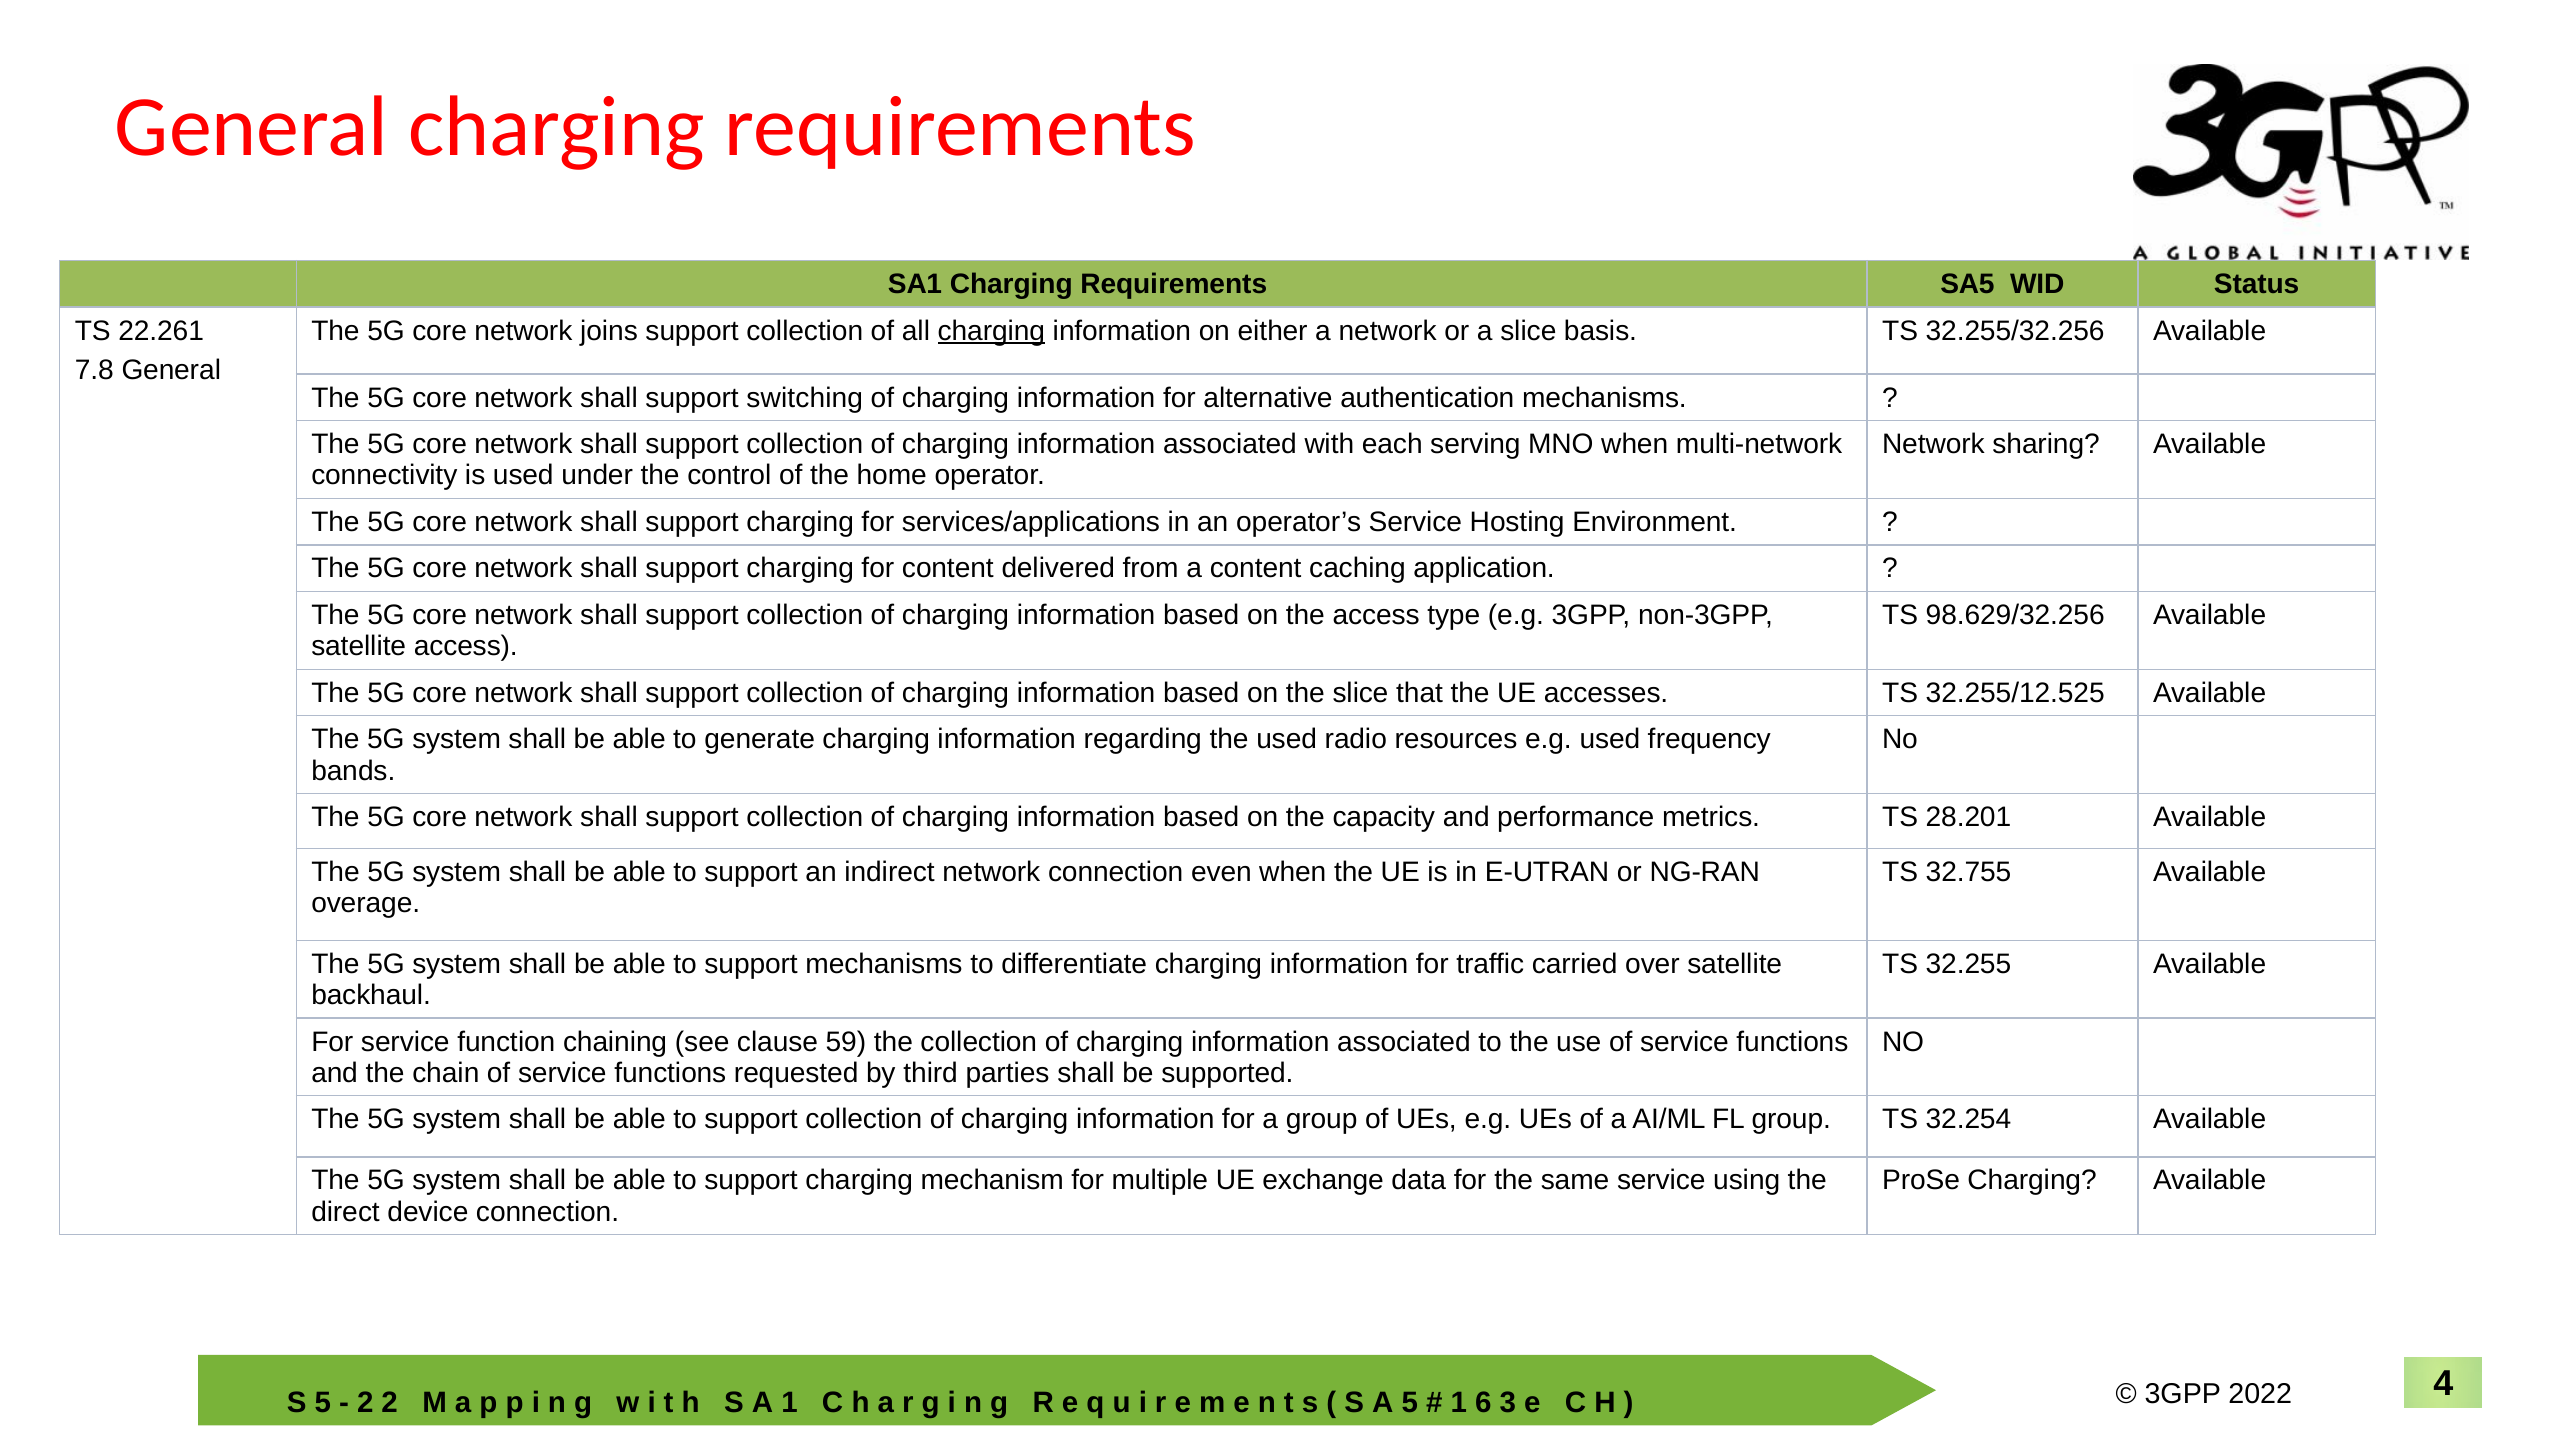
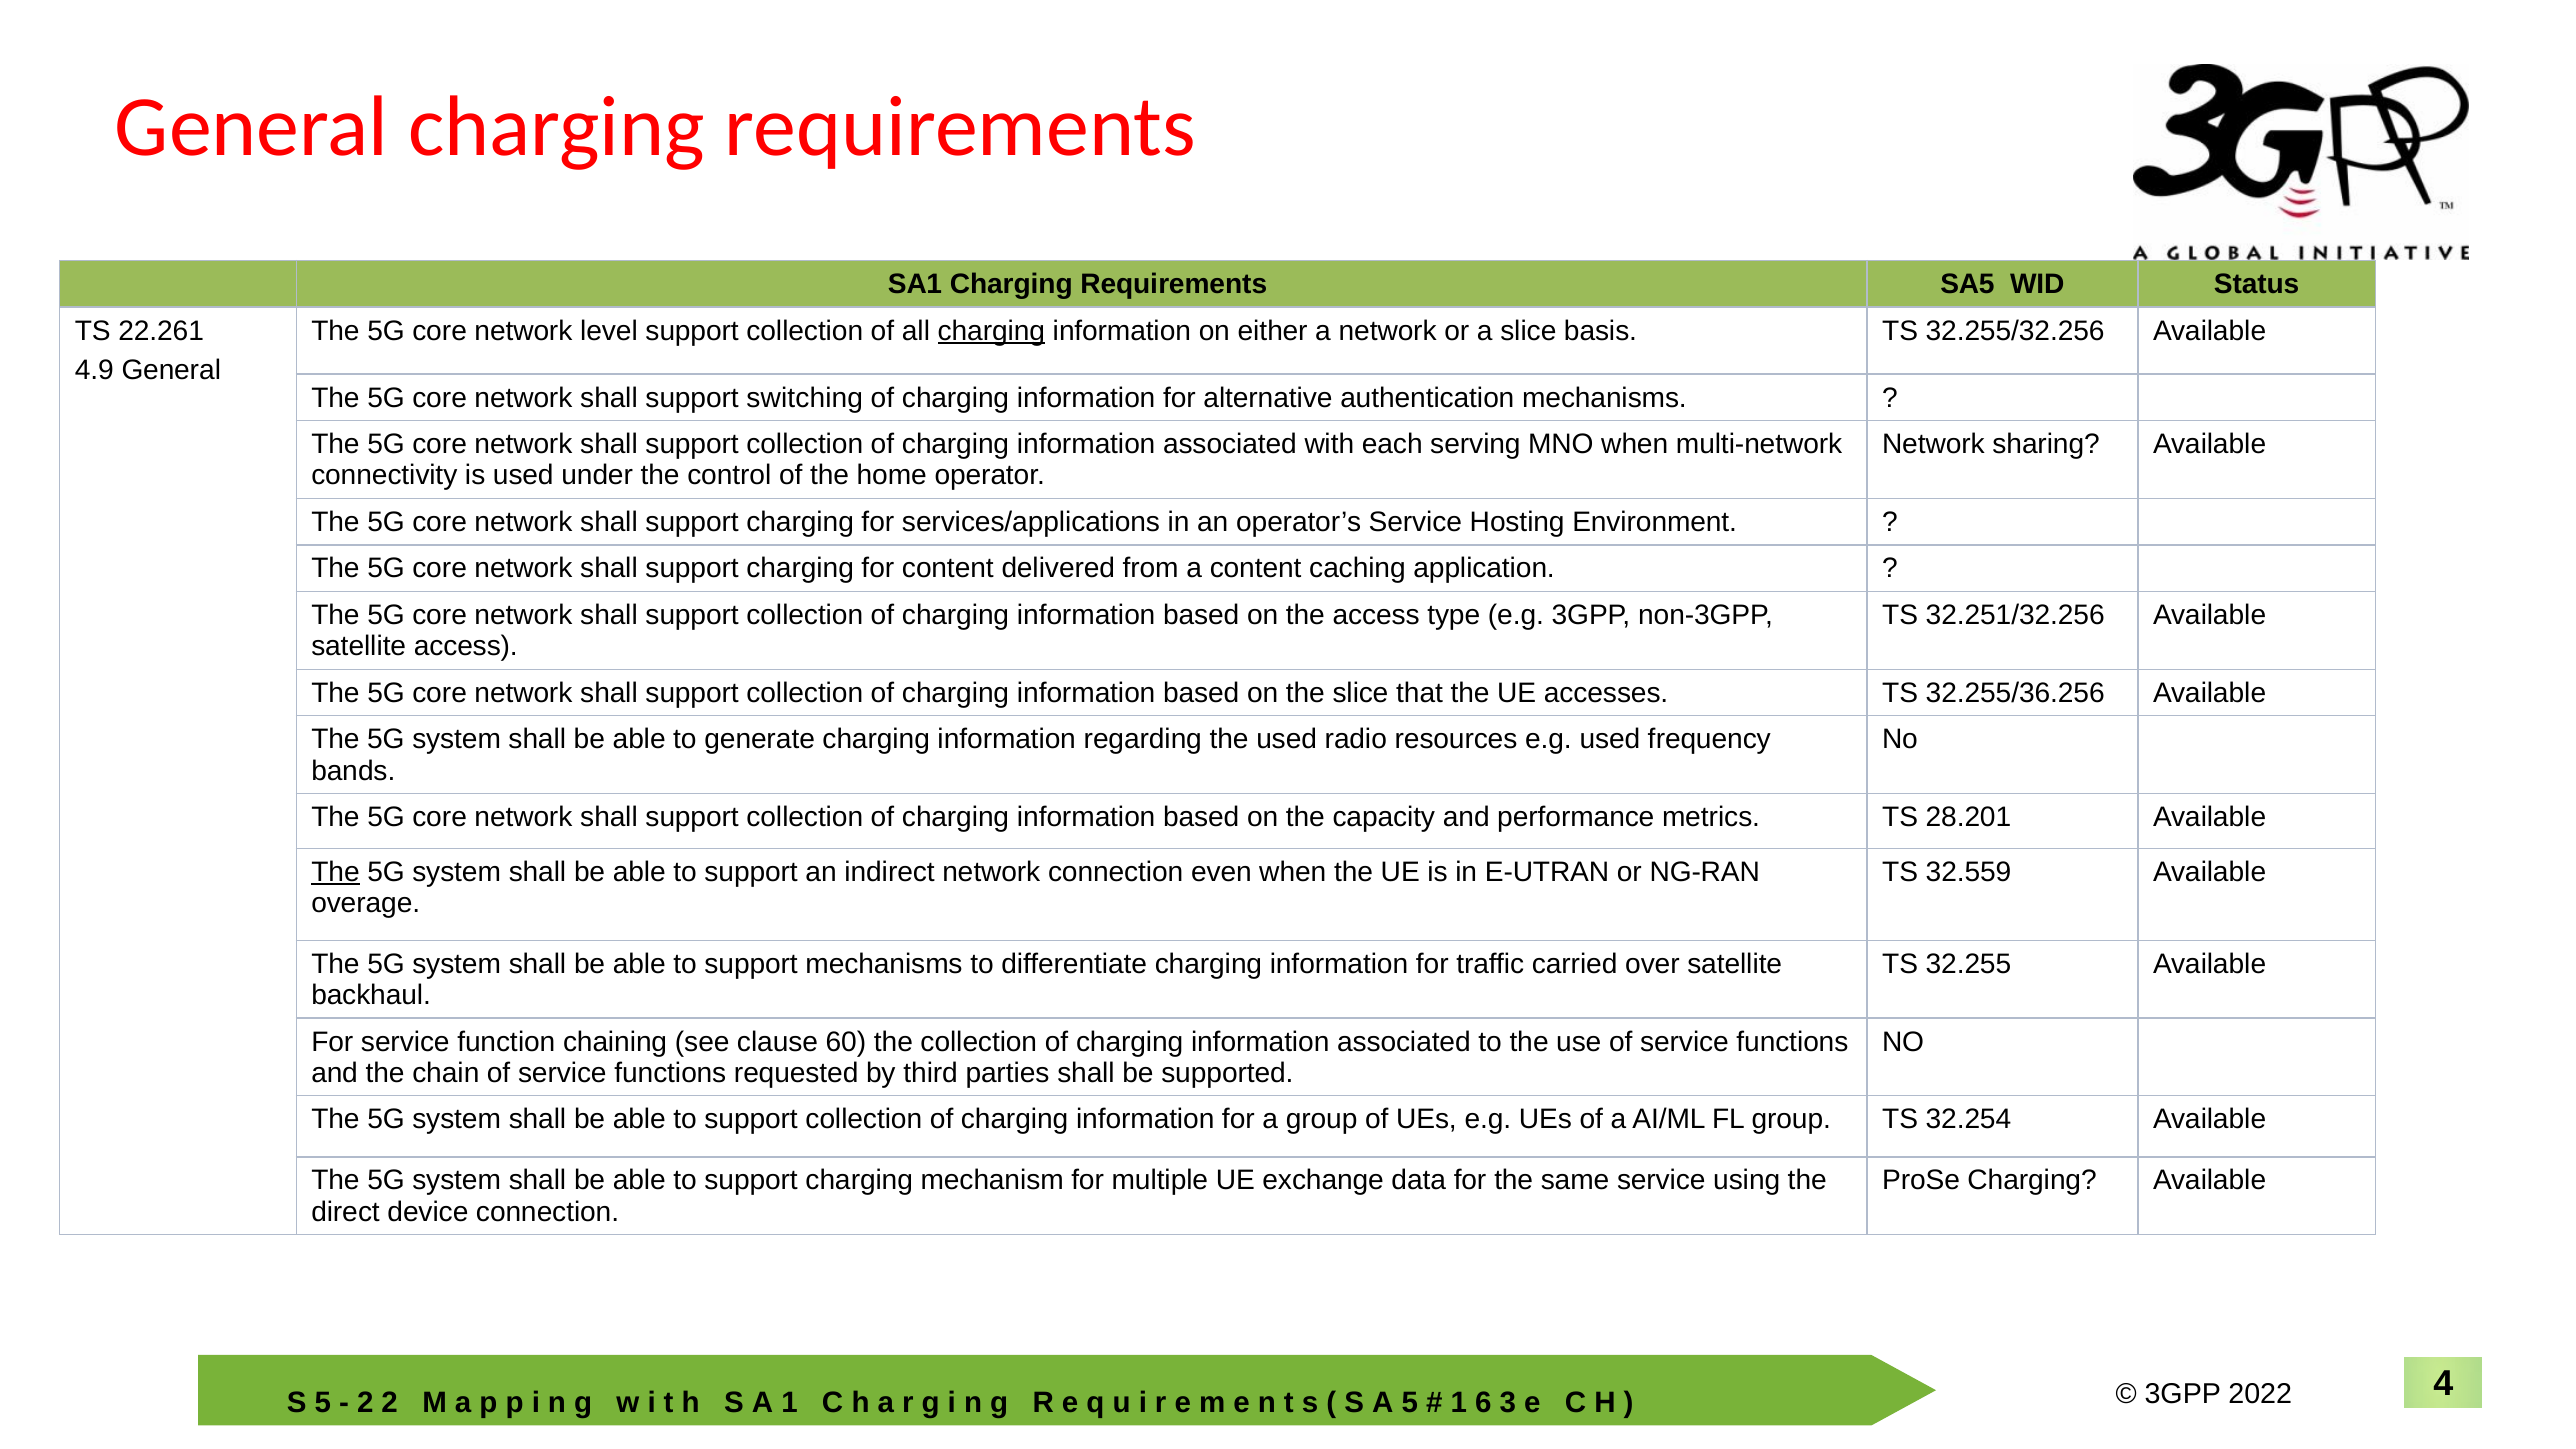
joins: joins -> level (609, 331)
7.8: 7.8 -> 4.9 (94, 370)
98.629/32.256: 98.629/32.256 -> 32.251/32.256 (2015, 615)
32.255/12.525: 32.255/12.525 -> 32.255/36.256 (2015, 693)
The underline: none -> present (336, 872)
32.755: 32.755 -> 32.559 (1969, 872)
59: 59 -> 60 (846, 1042)
